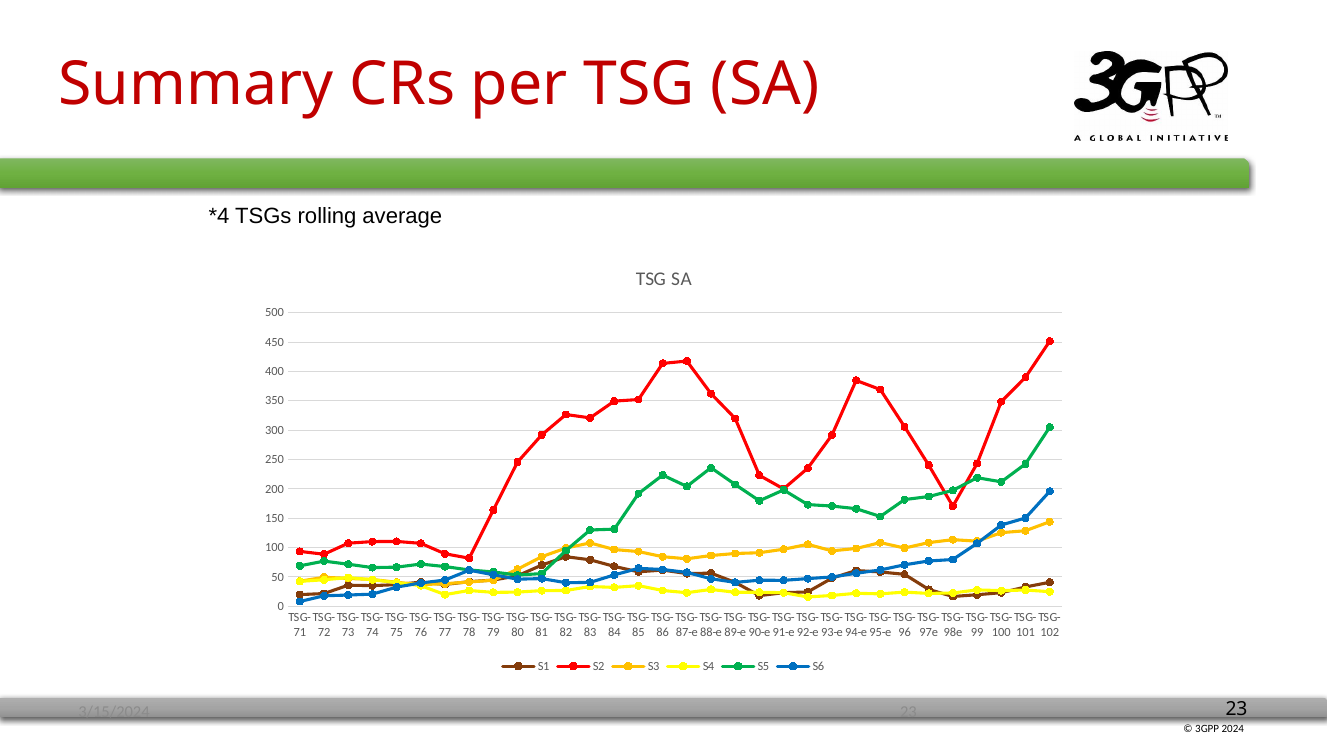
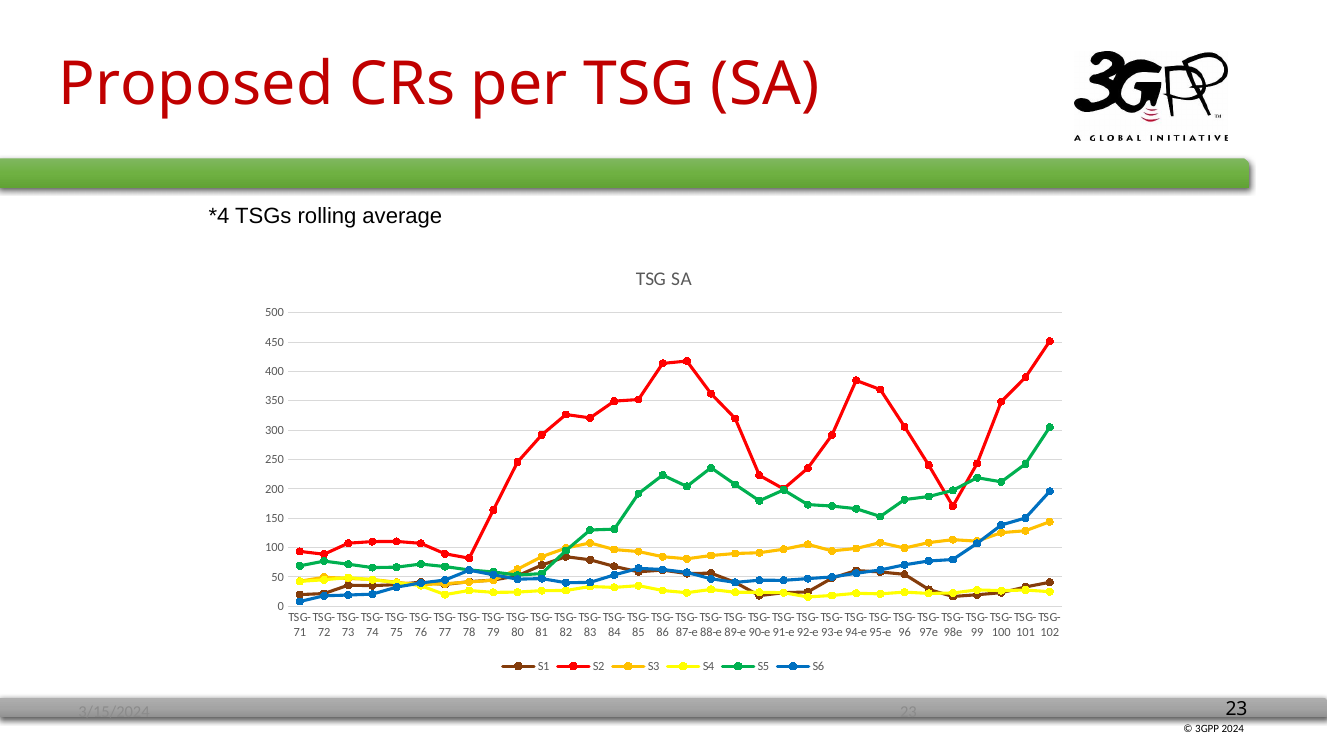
Summary: Summary -> Proposed (196, 84)
